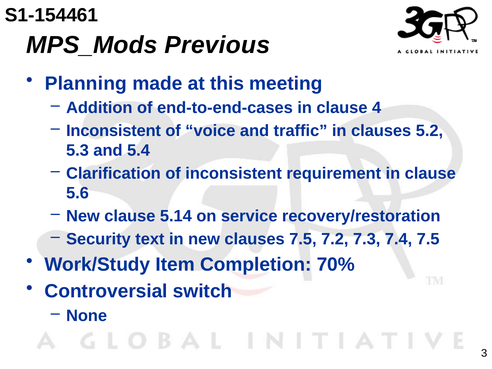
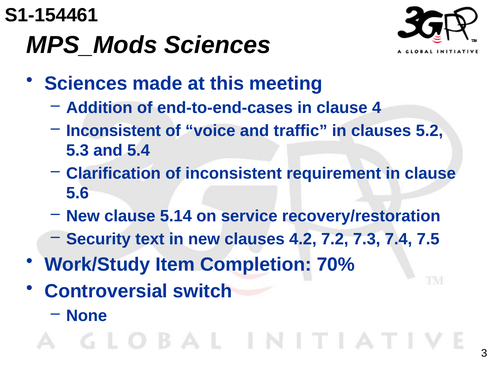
MPS_Mods Previous: Previous -> Sciences (217, 45)
Planning: Planning -> Sciences (86, 83)
clauses 7.5: 7.5 -> 4.2 (303, 239)
